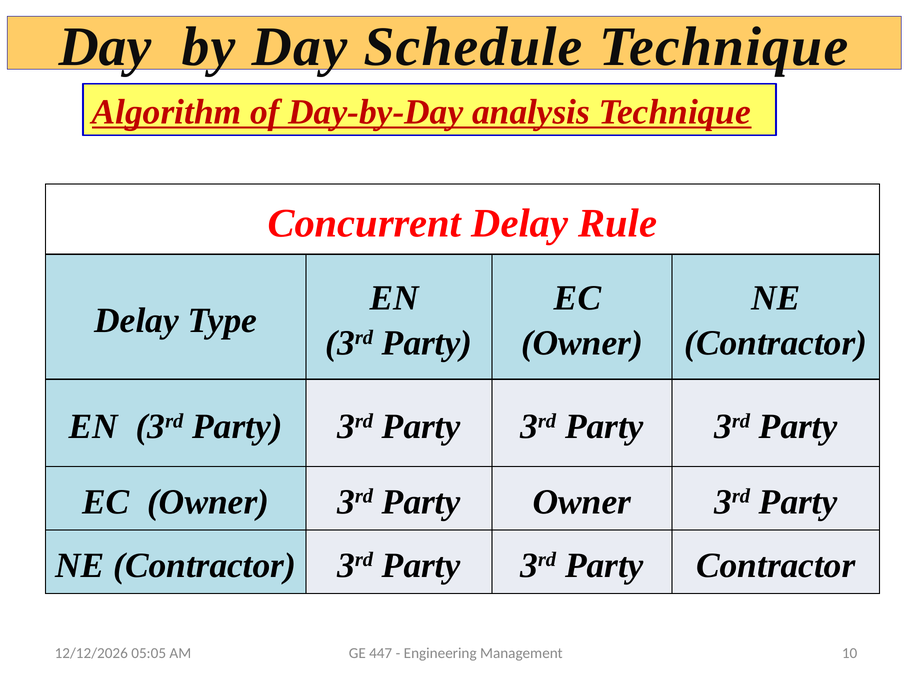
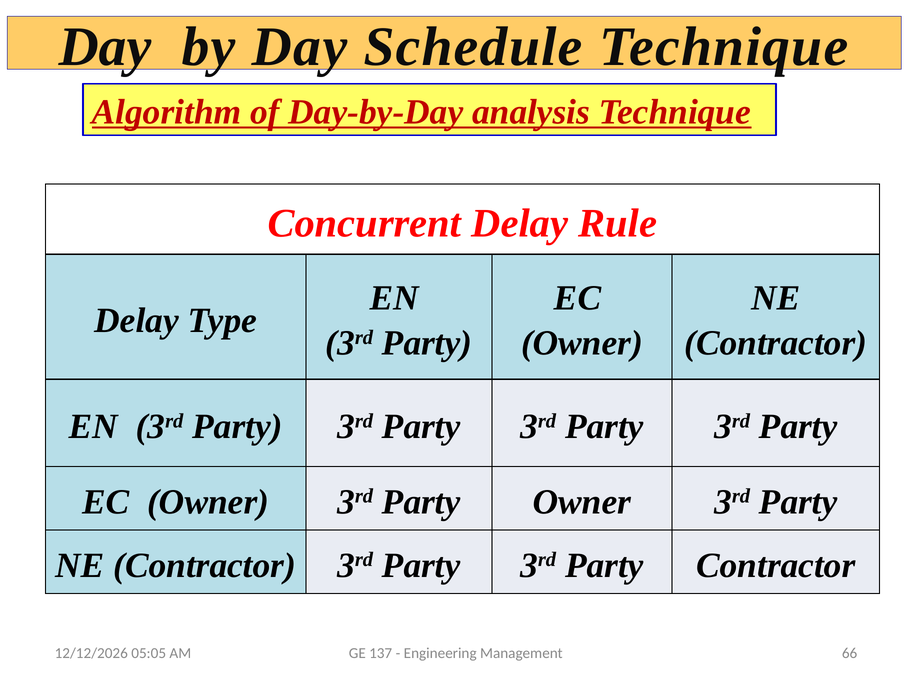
447: 447 -> 137 (381, 653)
10: 10 -> 66 (850, 653)
